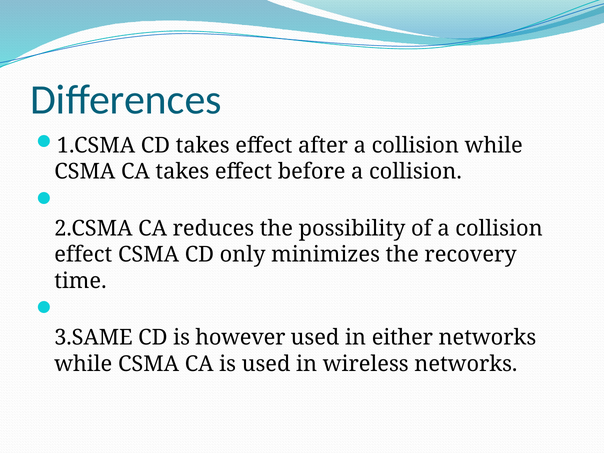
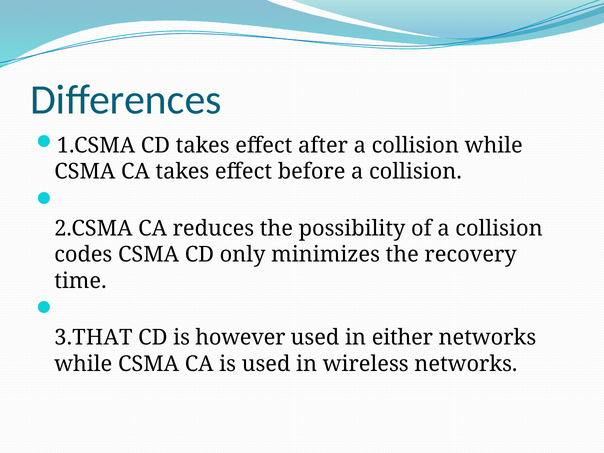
effect: effect -> codes (83, 255)
3.SAME: 3.SAME -> 3.THAT (93, 338)
